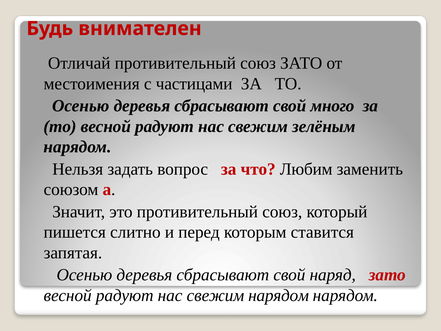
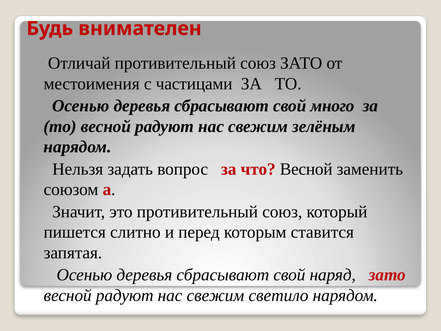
что Любим: Любим -> Весной (306, 169)
свежим нарядом: нарядом -> светило (278, 295)
